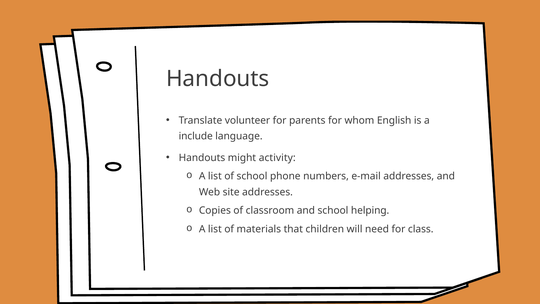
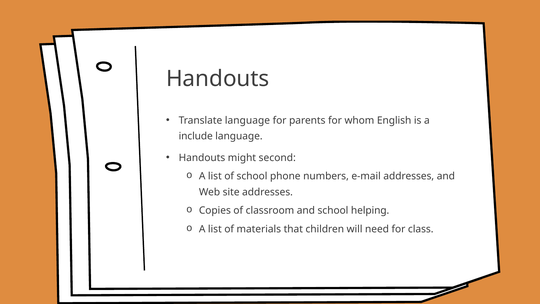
Translate volunteer: volunteer -> language (247, 120)
activity: activity -> second (277, 158)
